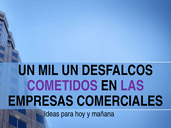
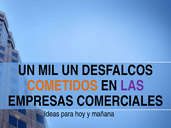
COMETIDOS colour: purple -> orange (62, 86)
